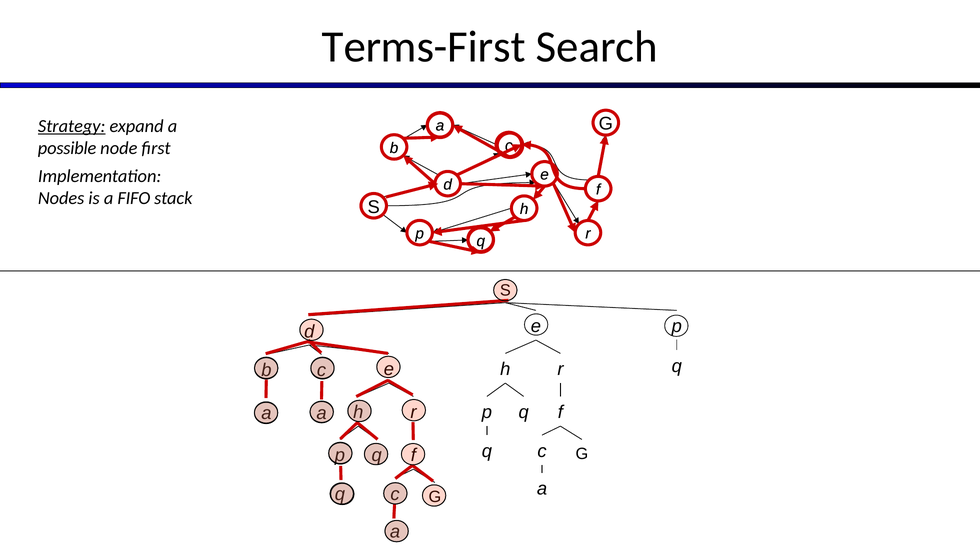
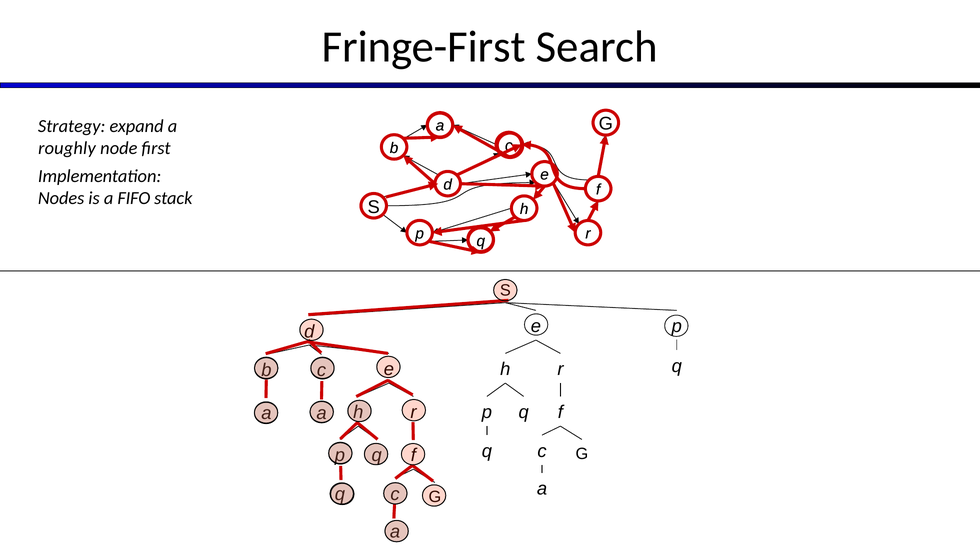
Terms-First: Terms-First -> Fringe-First (424, 47)
Strategy underline: present -> none (72, 126)
possible: possible -> roughly (67, 148)
